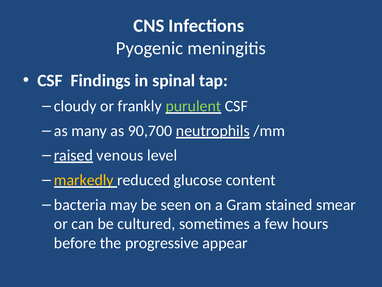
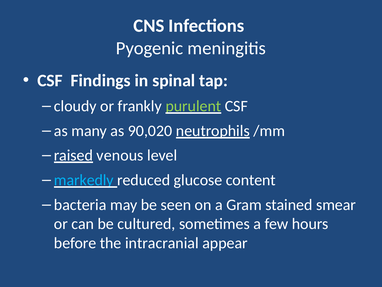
90,700: 90,700 -> 90,020 (150, 131)
markedly colour: yellow -> light blue (84, 180)
progressive: progressive -> intracranial (162, 243)
